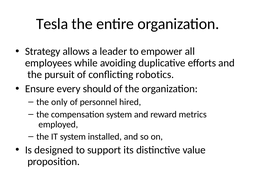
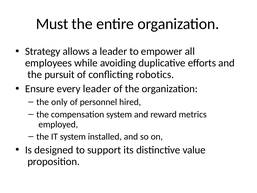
Tesla: Tesla -> Must (52, 24)
every should: should -> leader (97, 89)
